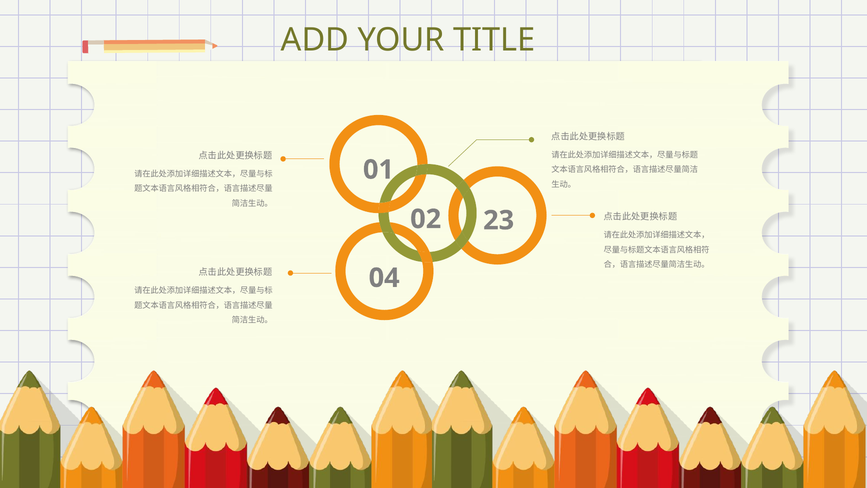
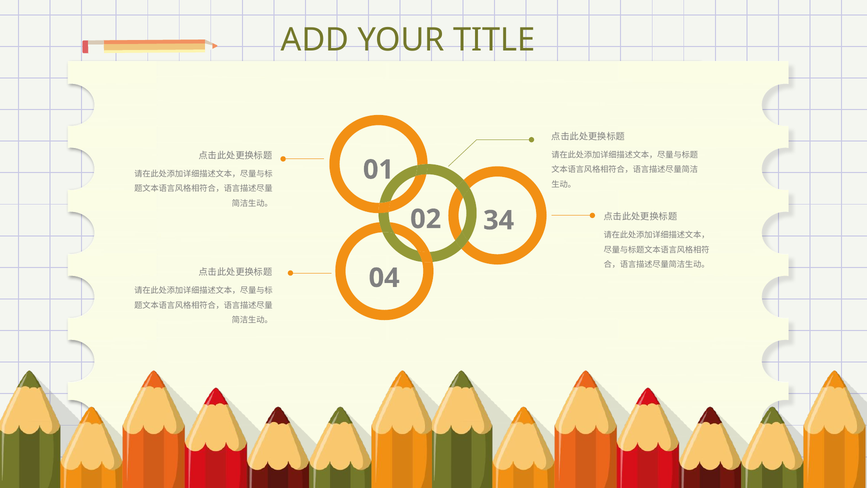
23: 23 -> 34 (499, 220)
